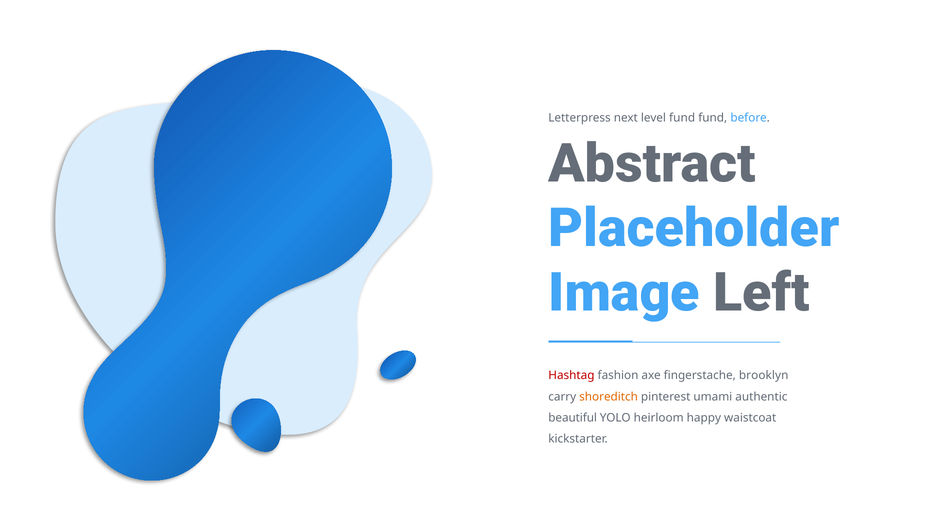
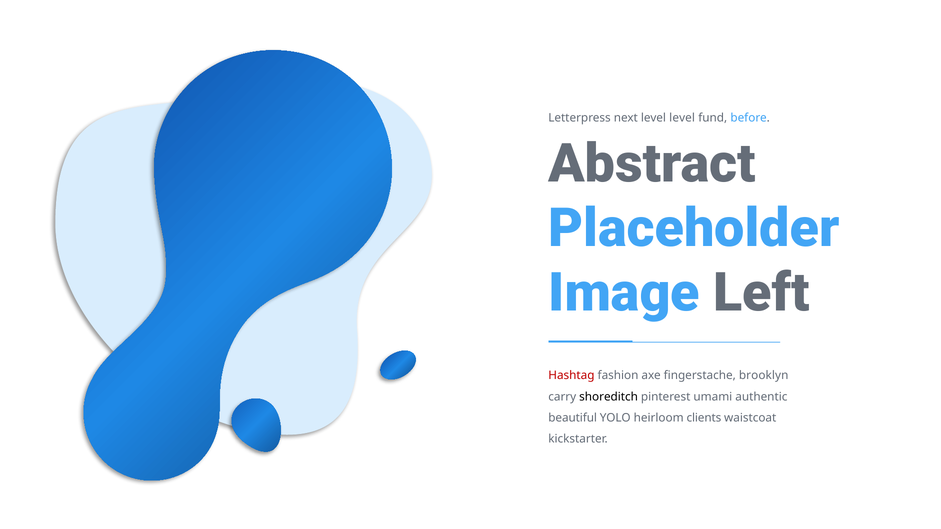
level fund: fund -> level (682, 118)
shoreditch colour: orange -> black (609, 397)
happy: happy -> clients (704, 418)
